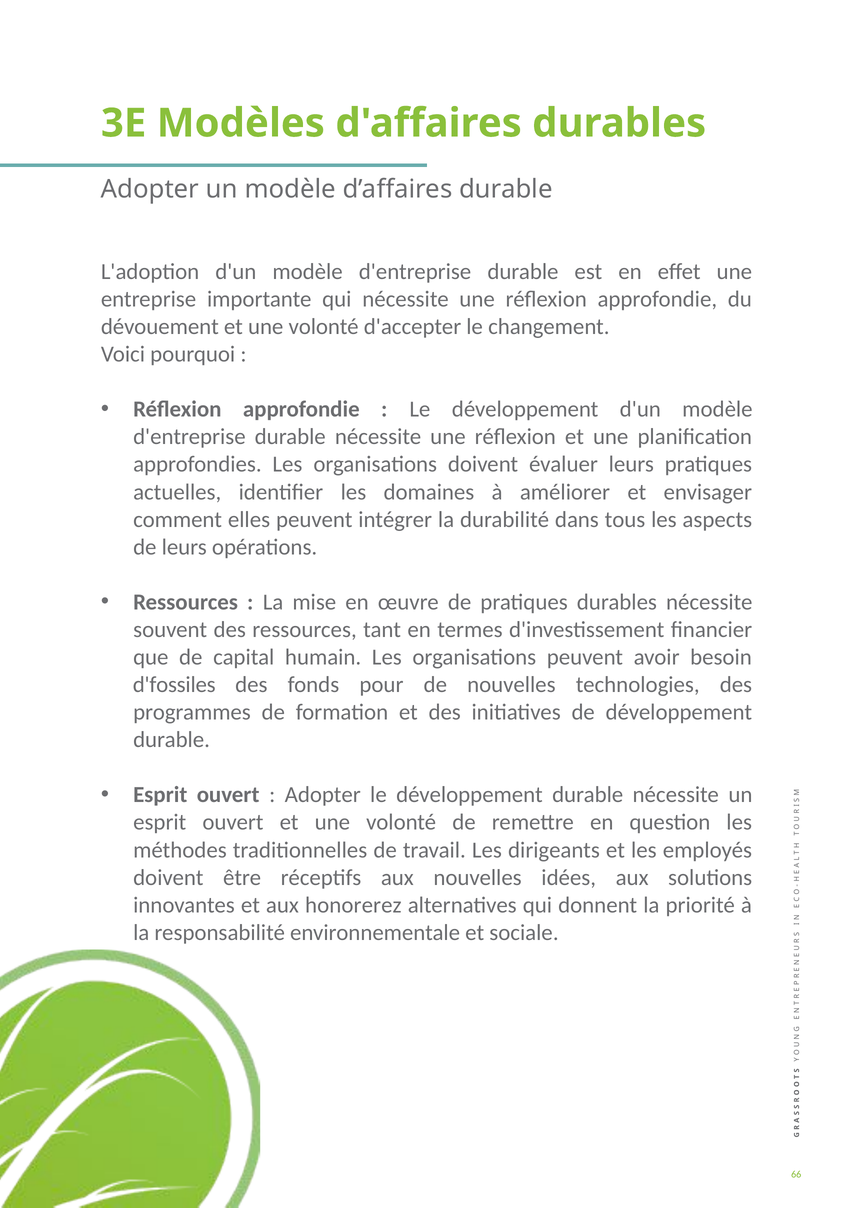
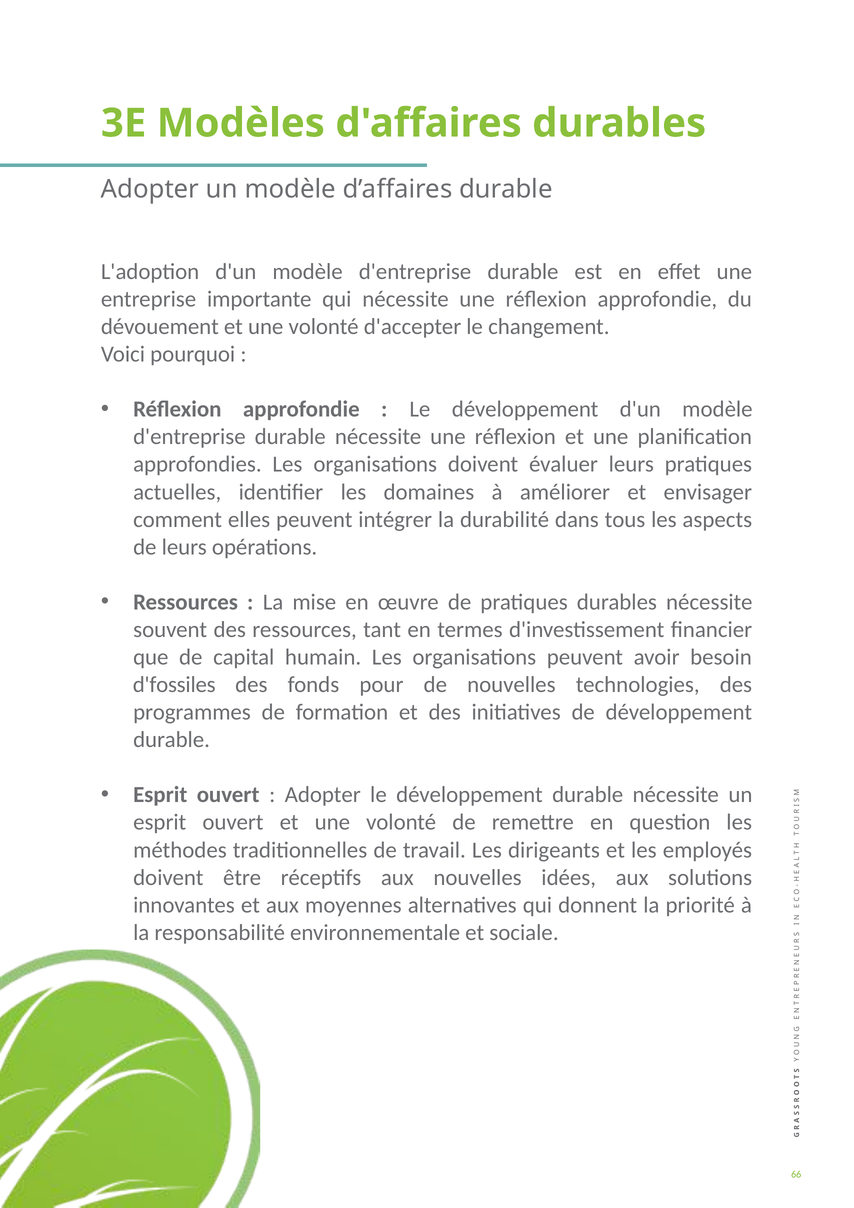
honorerez: honorerez -> moyennes (353, 905)
